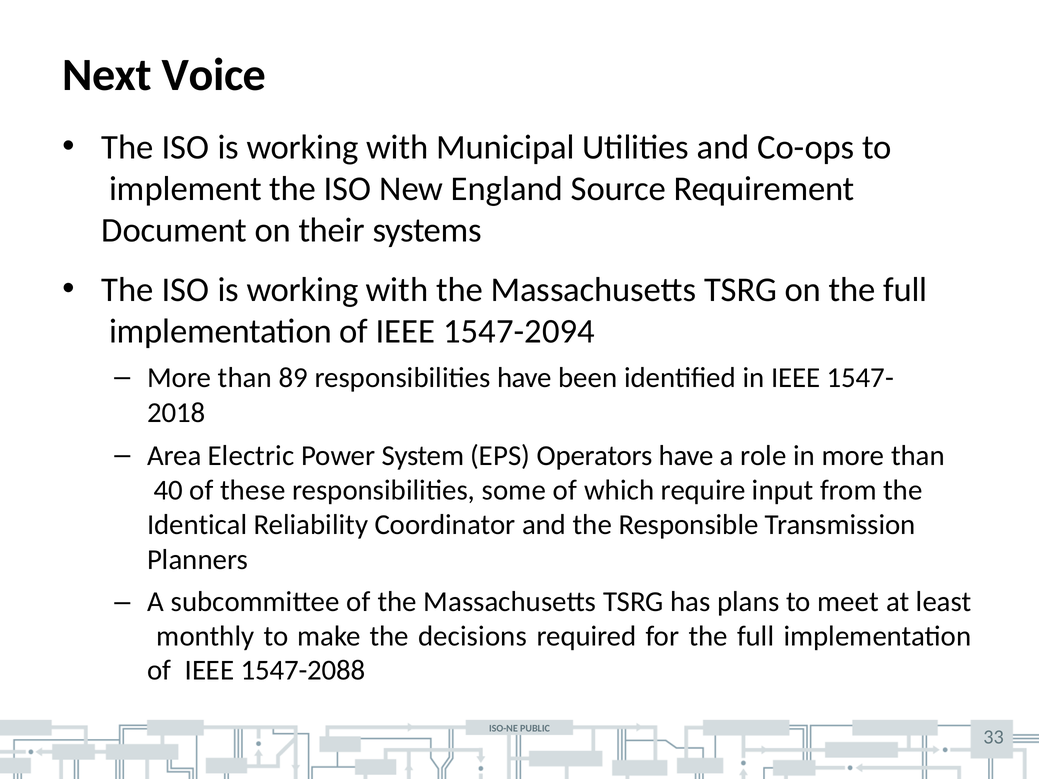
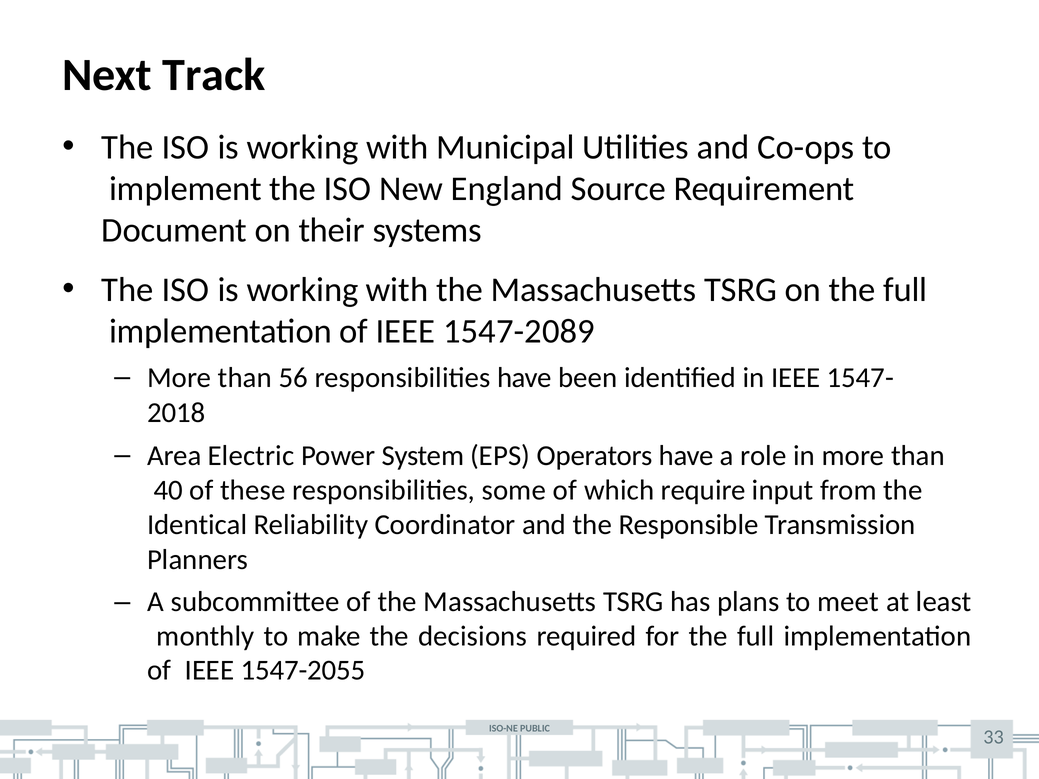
Voice: Voice -> Track (214, 75)
1547-2094: 1547-2094 -> 1547-2089 (519, 331)
89: 89 -> 56 (293, 378)
1547-2088: 1547-2088 -> 1547-2055 (303, 671)
